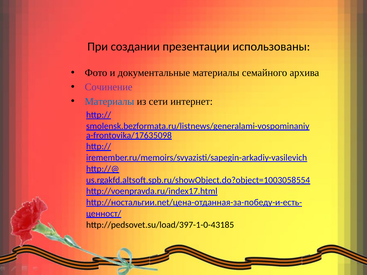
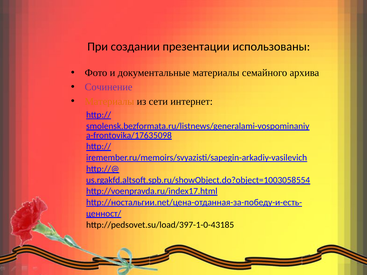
Материалы colour: blue -> orange (109, 101)
